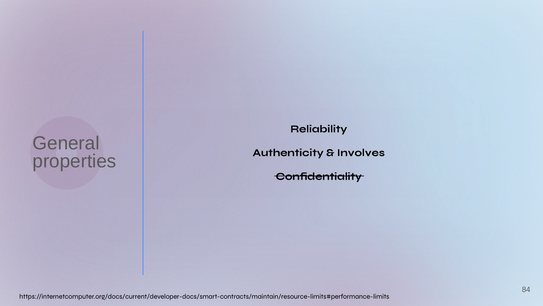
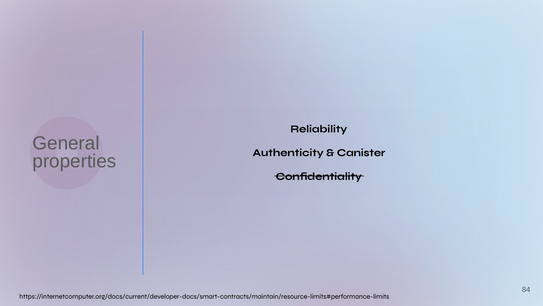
Involves: Involves -> Canister (361, 152)
